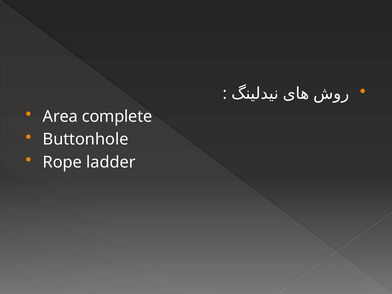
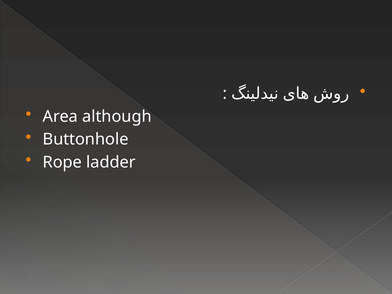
complete: complete -> although (117, 116)
